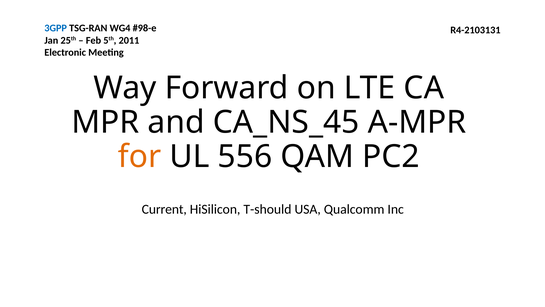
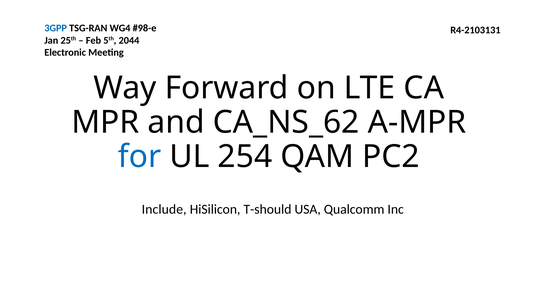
2011: 2011 -> 2044 (129, 40)
CA_NS_45: CA_NS_45 -> CA_NS_62 (286, 122)
for colour: orange -> blue (140, 156)
556: 556 -> 254 (245, 156)
Current: Current -> Include (164, 209)
